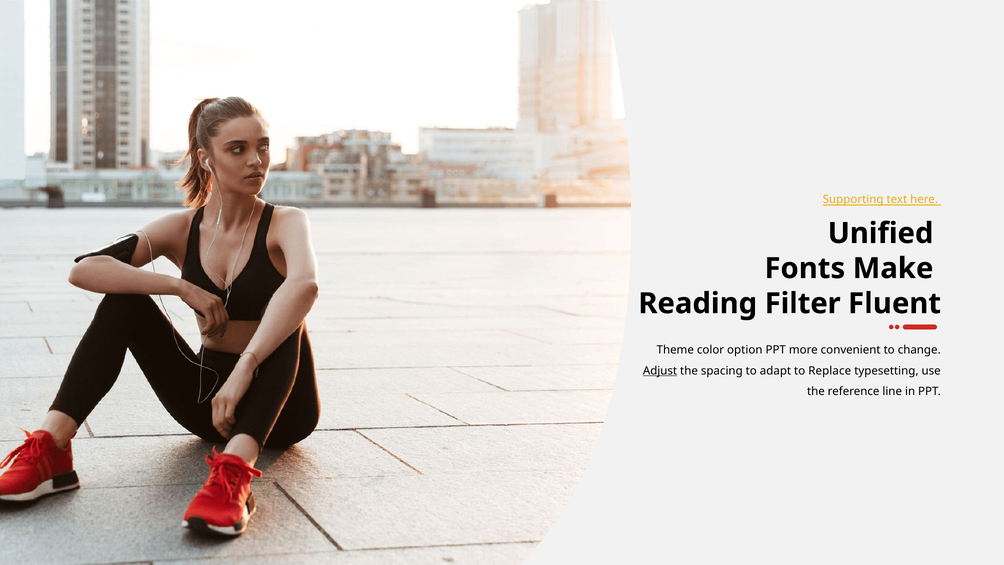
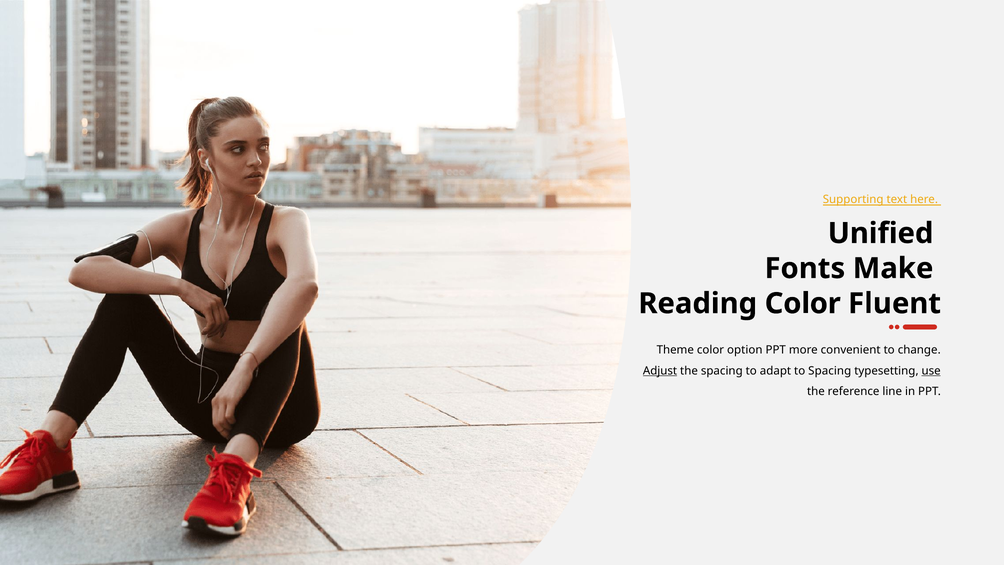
Reading Filter: Filter -> Color (803, 303)
to Replace: Replace -> Spacing (830, 371)
use underline: none -> present (931, 371)
